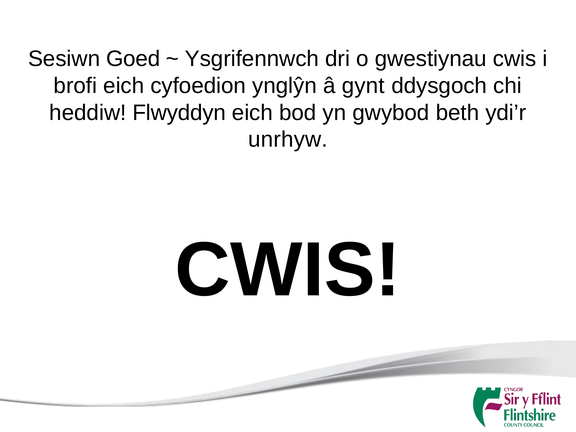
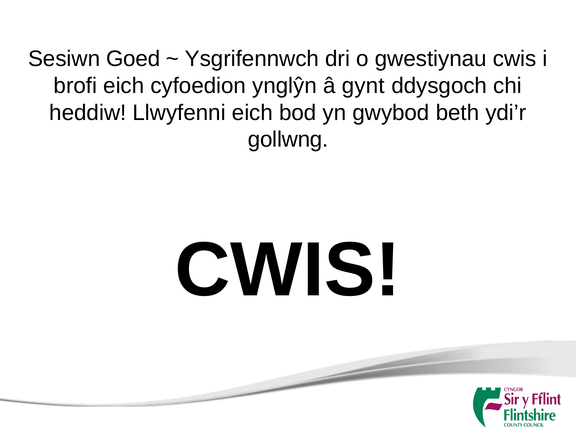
Flwyddyn: Flwyddyn -> Llwyfenni (179, 113)
unrhyw: unrhyw -> gollwng (288, 140)
